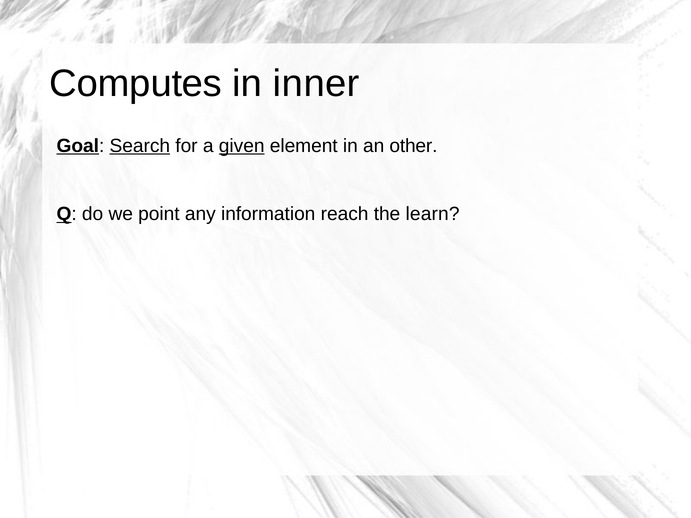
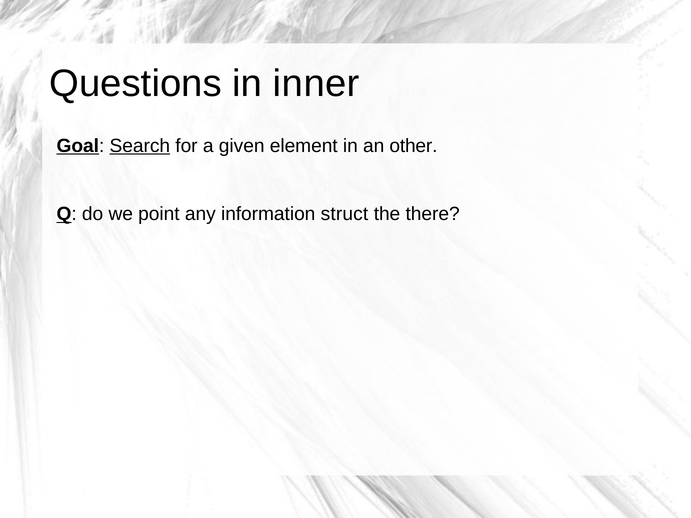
Computes: Computes -> Questions (136, 83)
given underline: present -> none (242, 146)
reach: reach -> struct (344, 214)
learn: learn -> there (433, 214)
